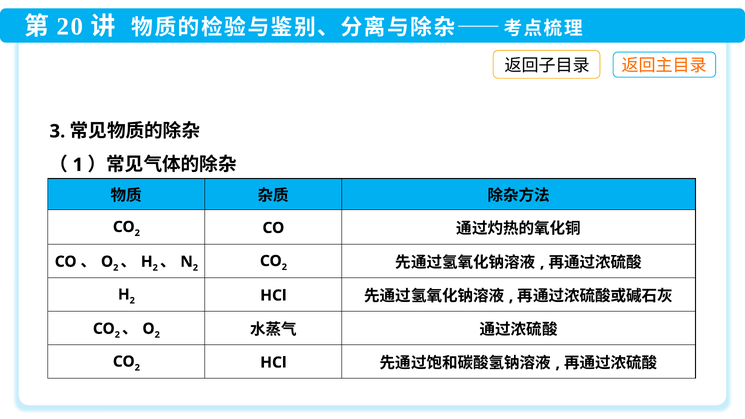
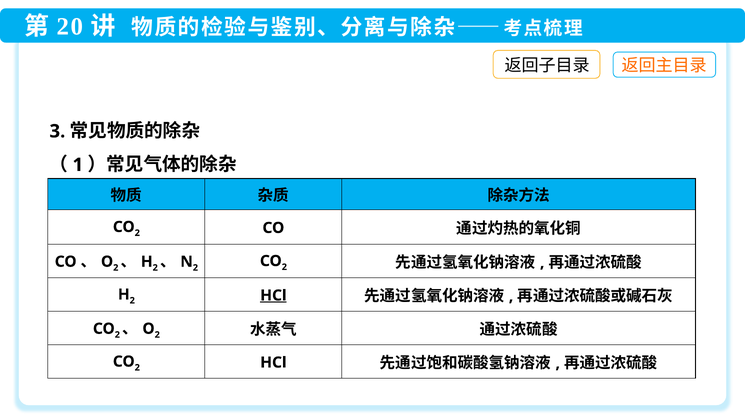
HCl underline: none -> present (273, 295)
